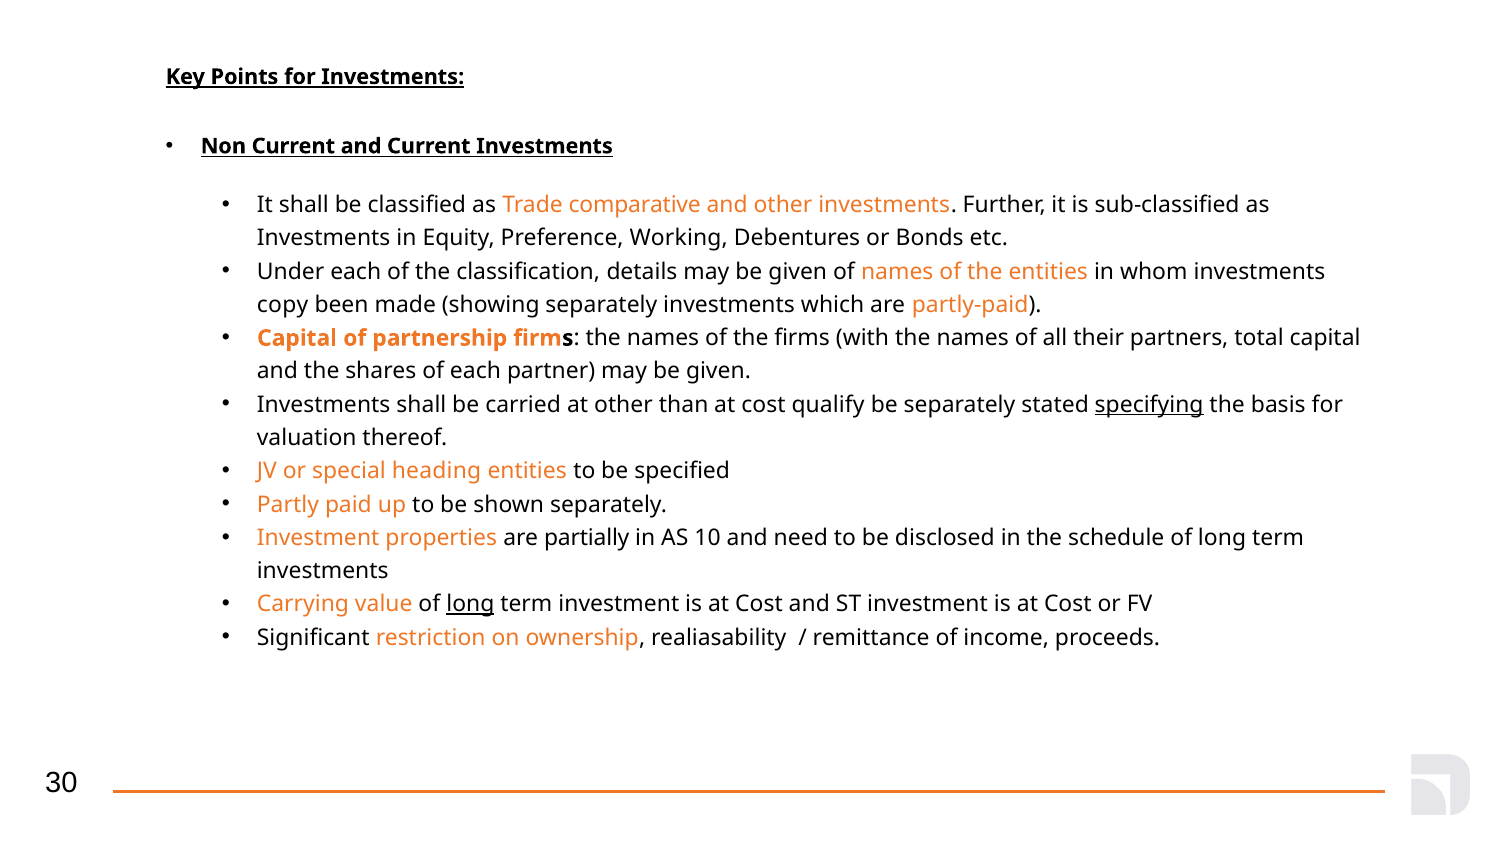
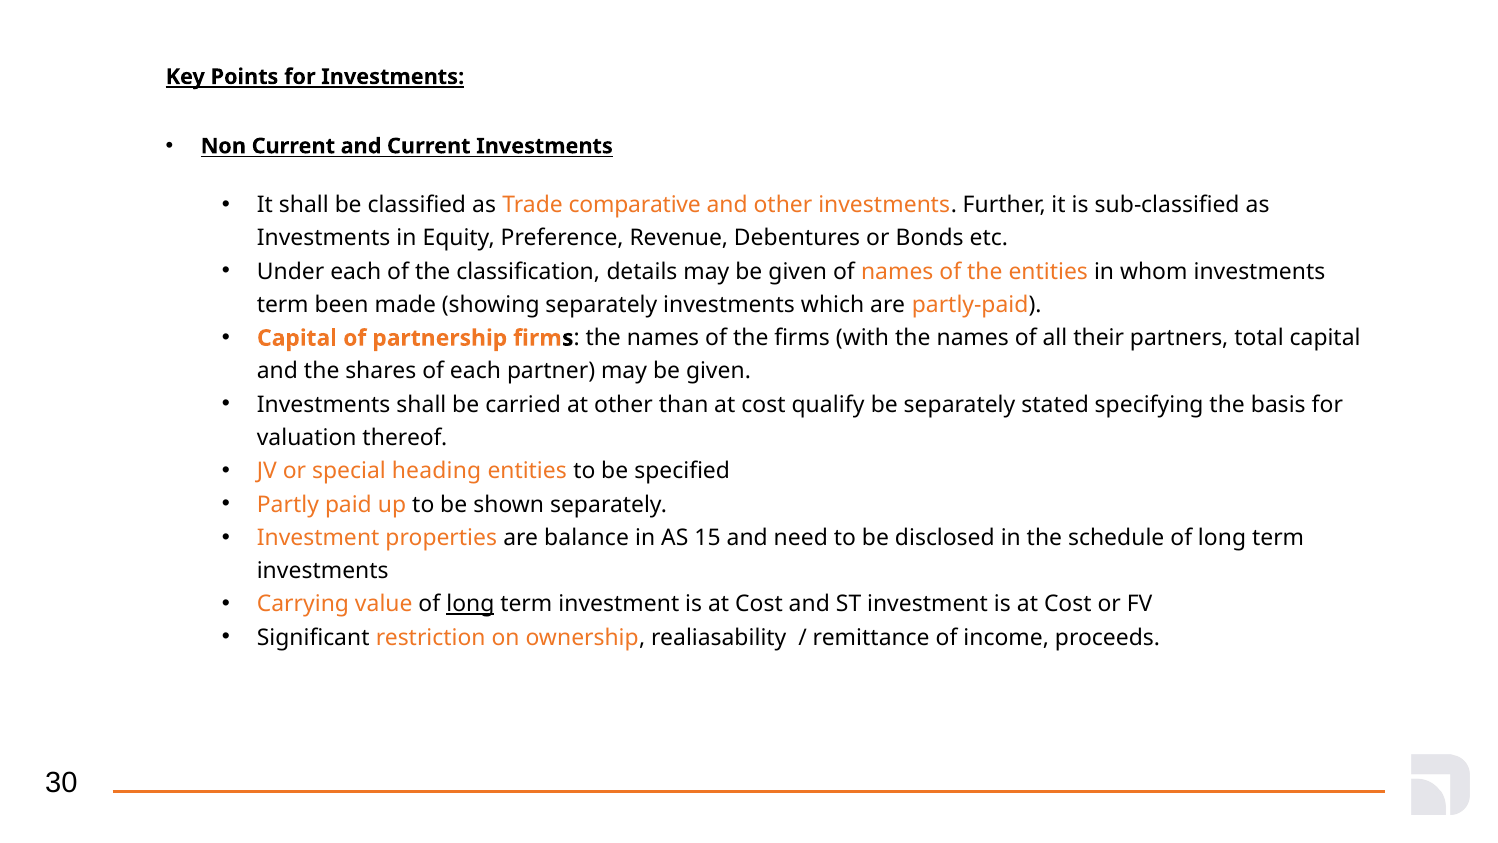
Working: Working -> Revenue (679, 238)
copy: copy -> term (283, 305)
specifying underline: present -> none (1149, 405)
partially: partially -> balance (587, 538)
10: 10 -> 15 (708, 538)
